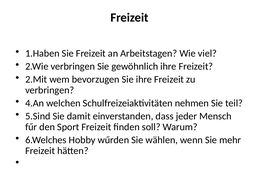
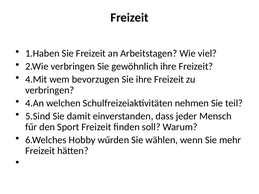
2.Mit: 2.Mit -> 4.Mit (36, 79)
